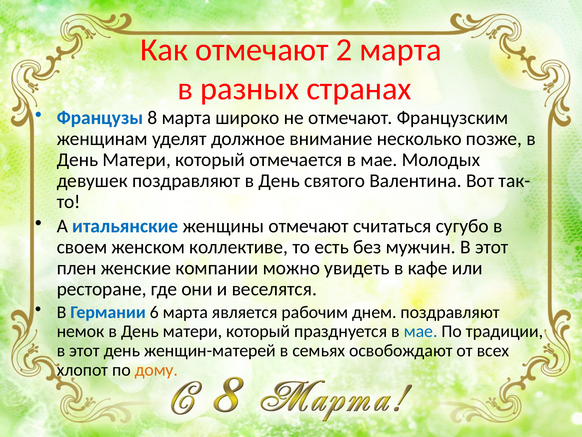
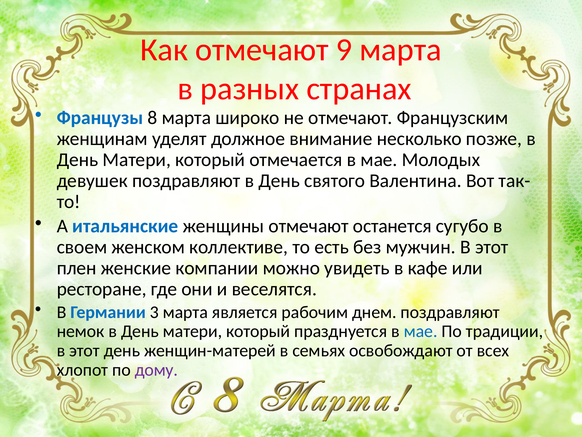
2: 2 -> 9 (344, 50)
считаться: считаться -> останется (392, 226)
6: 6 -> 3 (154, 312)
дому colour: orange -> purple (156, 369)
